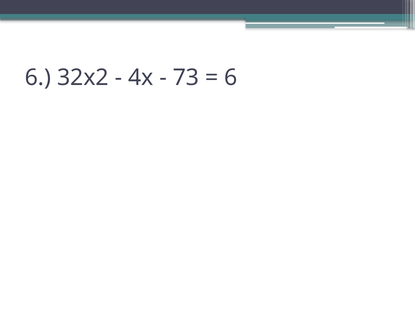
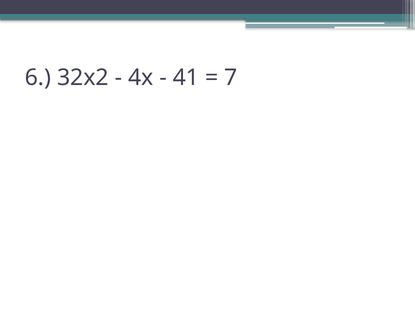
73: 73 -> 41 (186, 78)
6: 6 -> 7 (231, 78)
